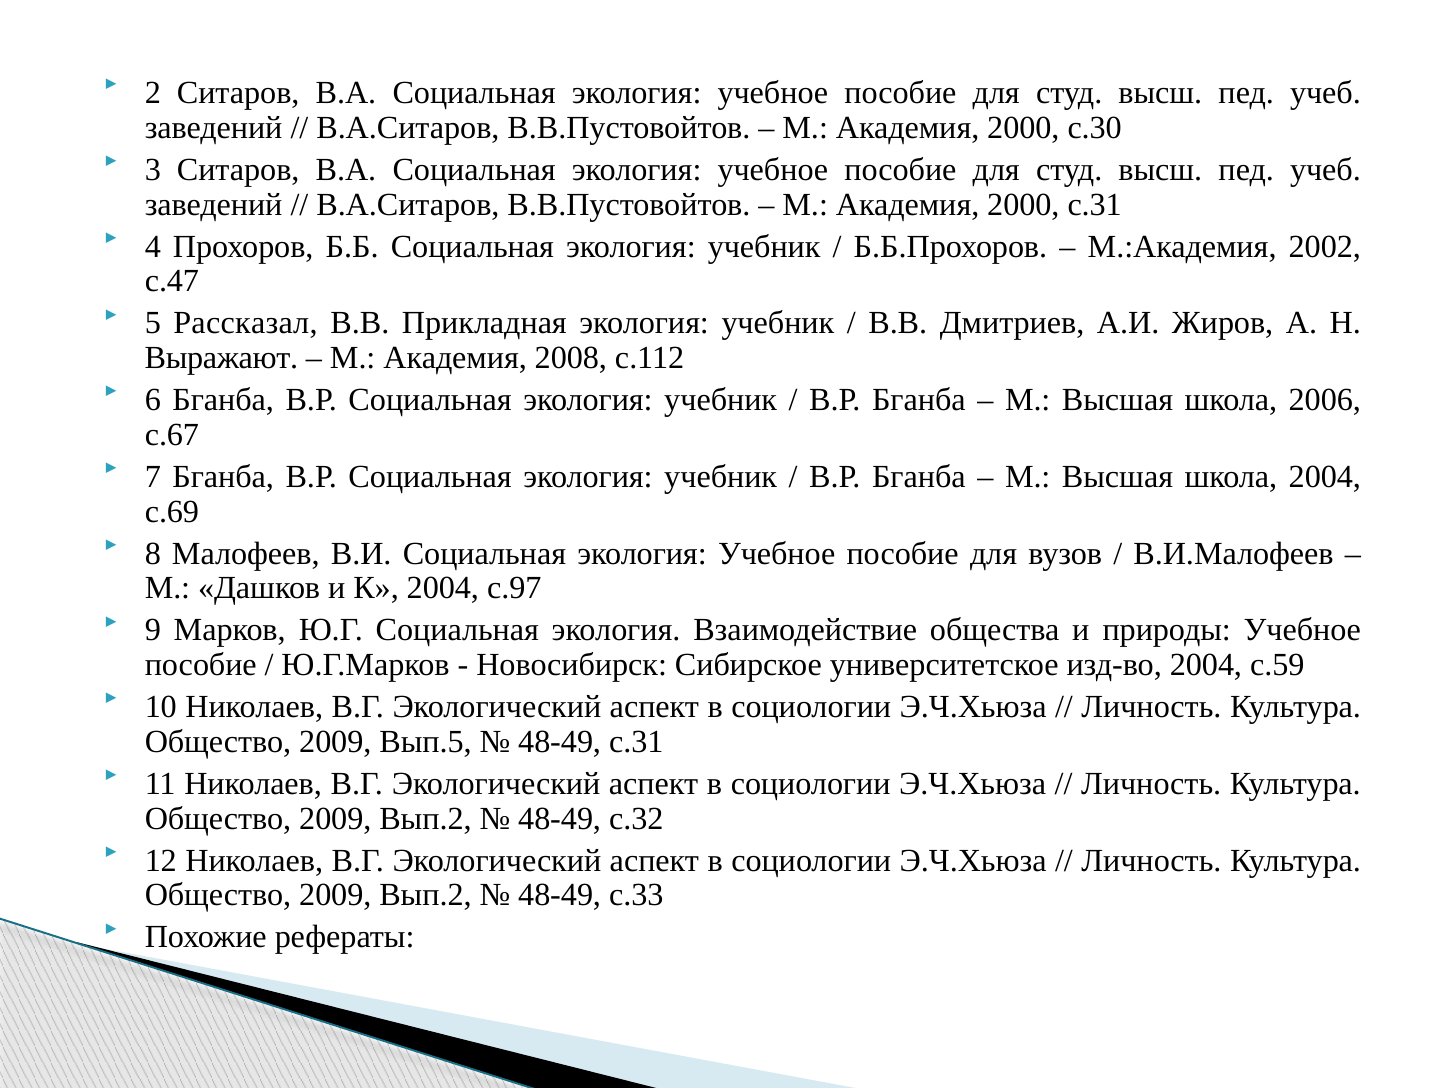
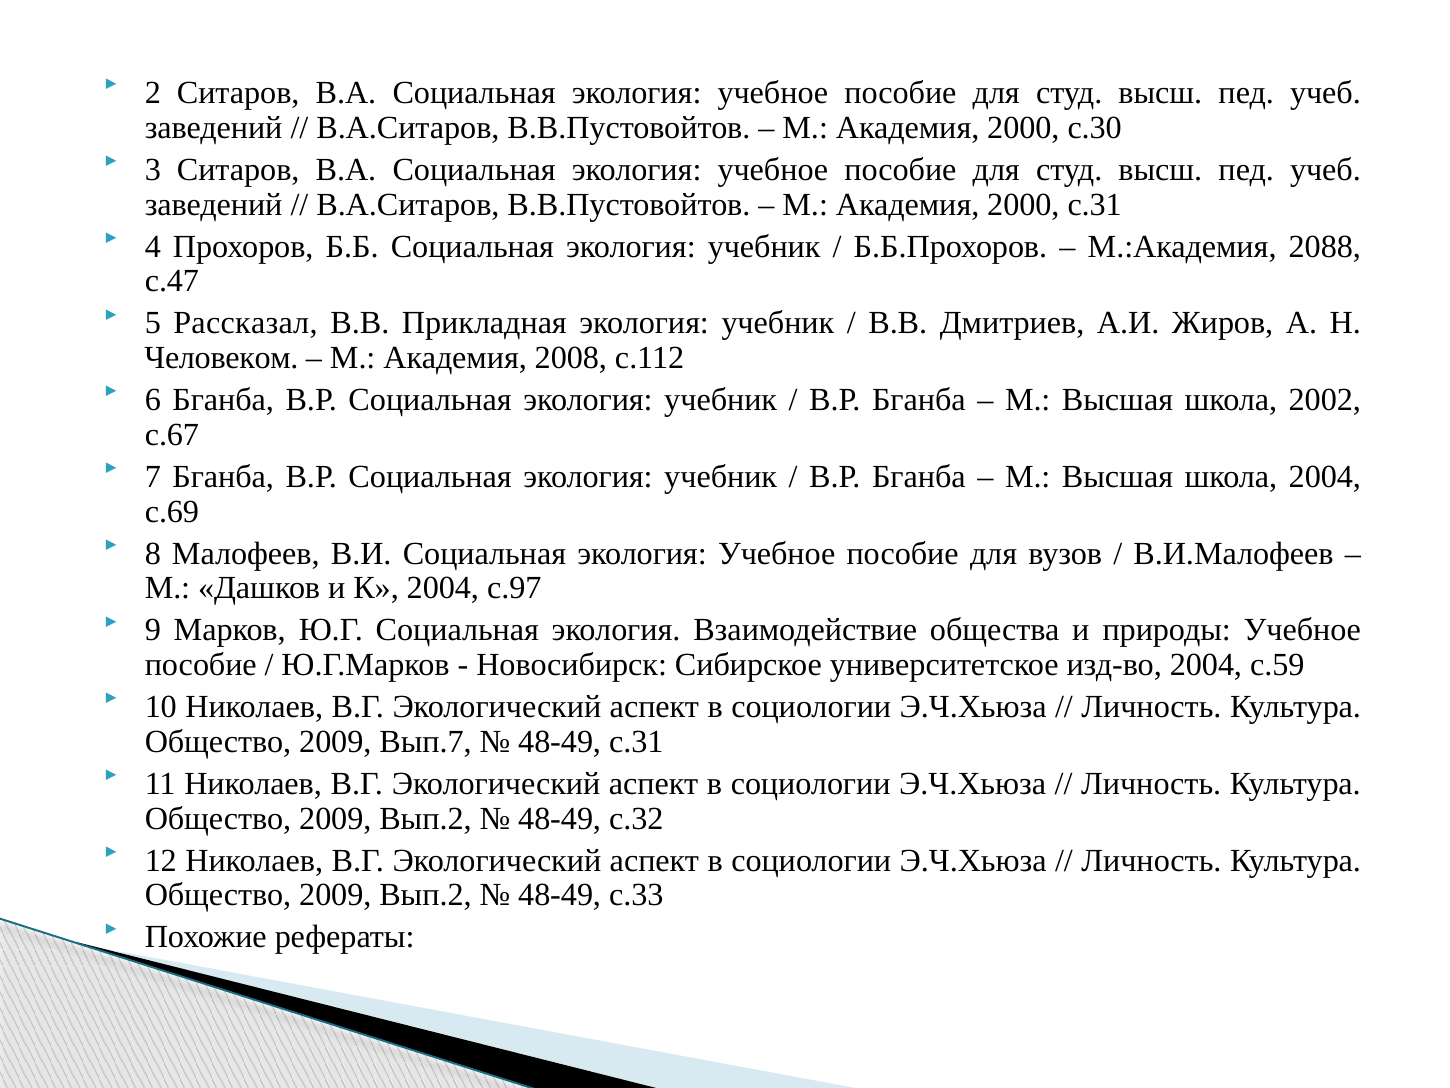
2002: 2002 -> 2088 (1325, 246)
Выражают: Выражают -> Человеком (221, 358)
2006: 2006 -> 2002 (1325, 400)
Вып.5: Вып.5 -> Вып.7 (426, 741)
